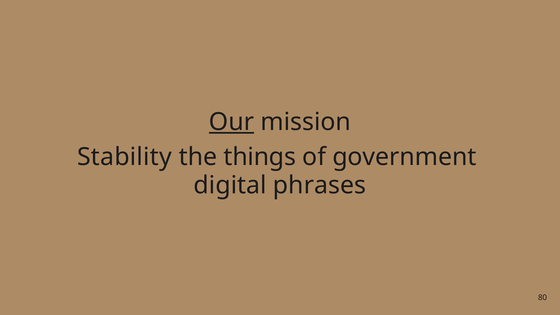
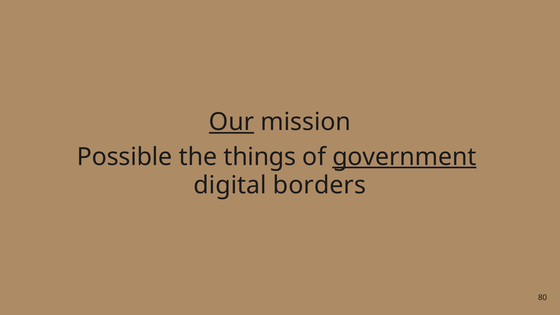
Stability: Stability -> Possible (125, 157)
government underline: none -> present (404, 157)
phrases: phrases -> borders (319, 185)
